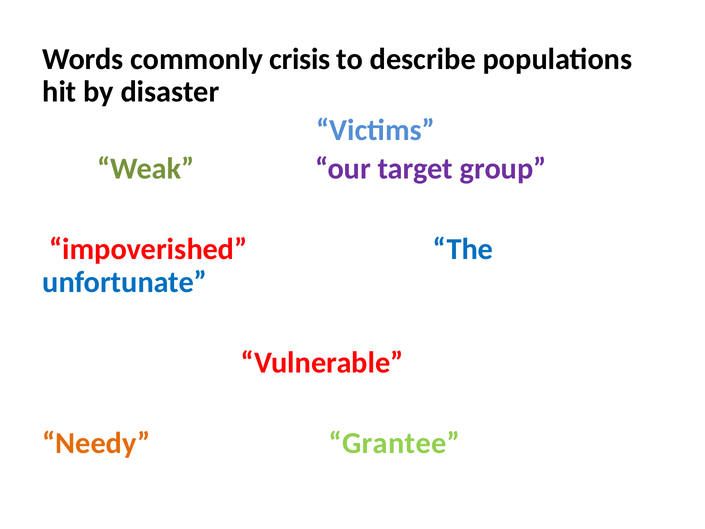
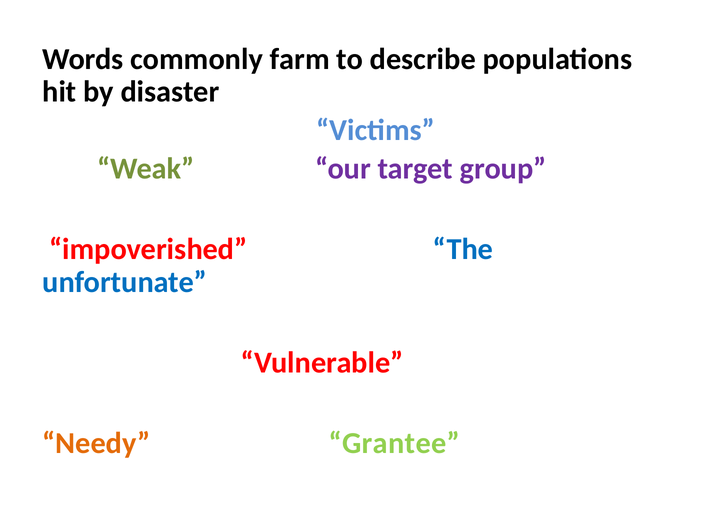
crisis: crisis -> farm (300, 59)
